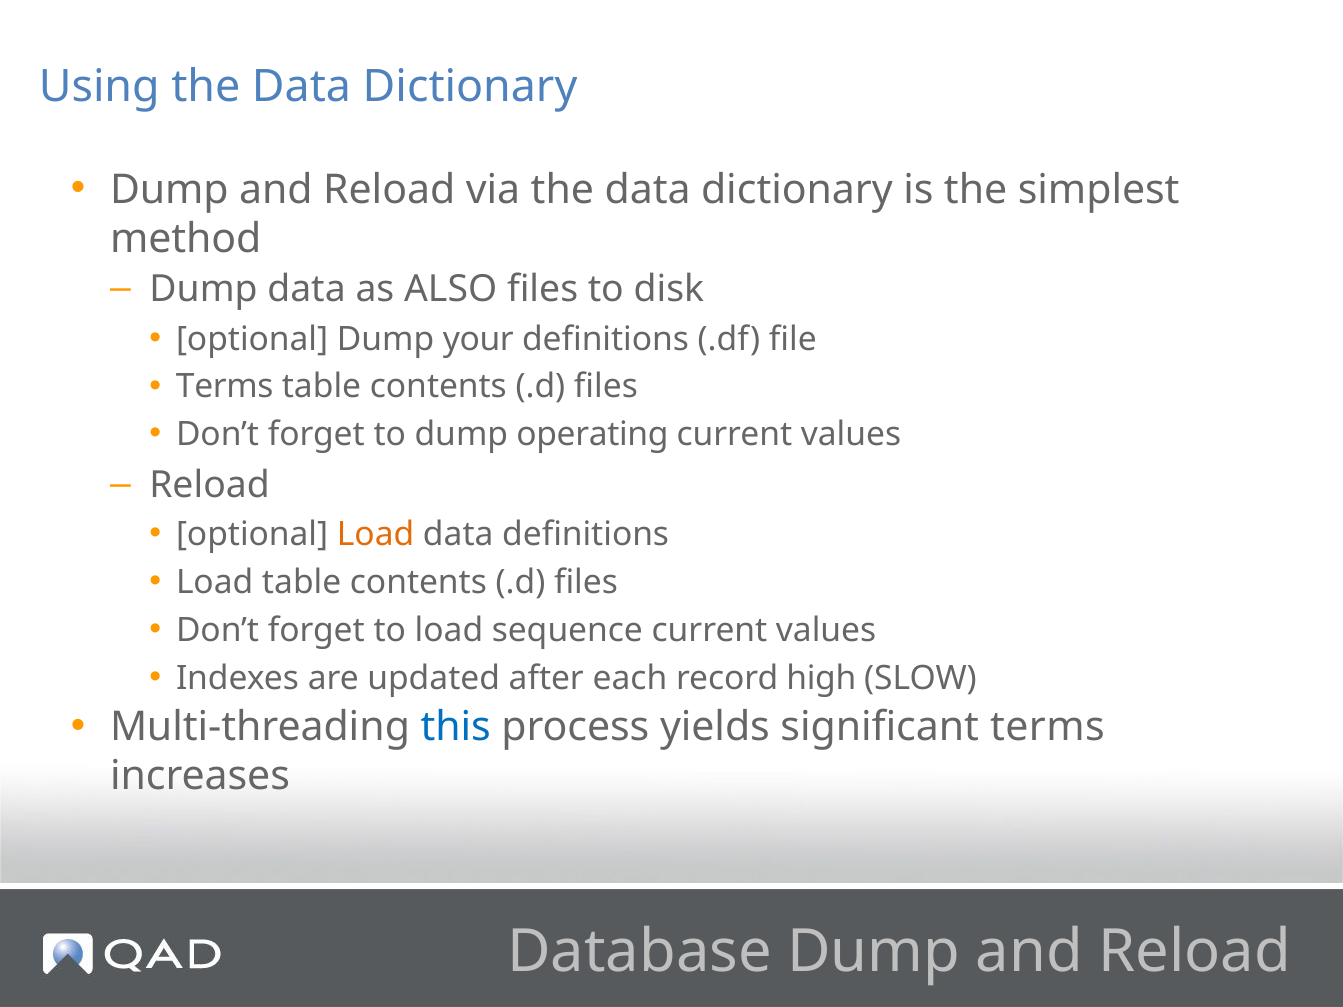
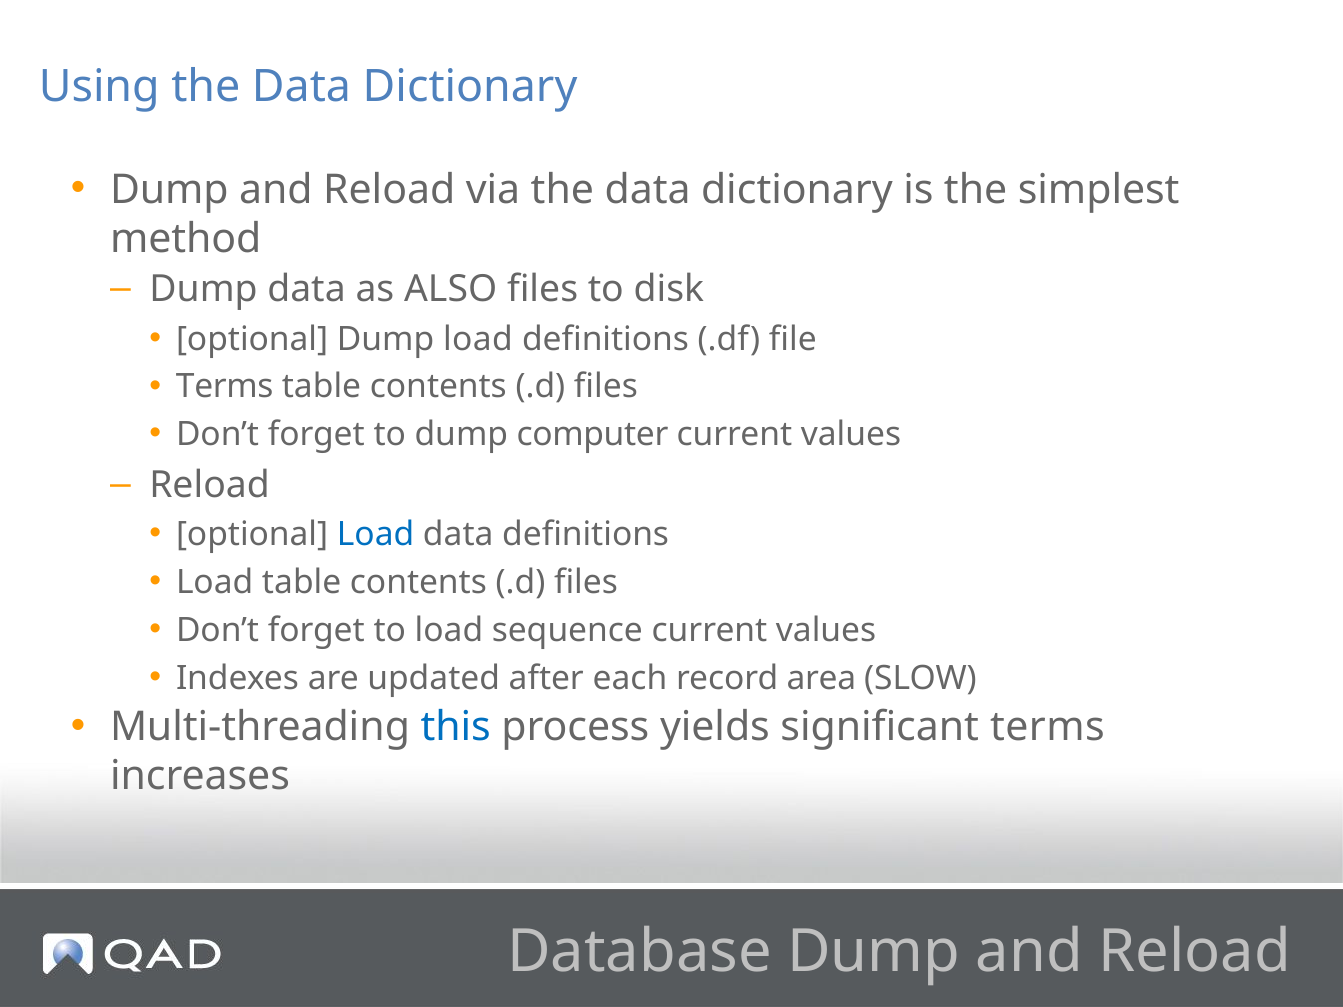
Dump your: your -> load (478, 339)
operating: operating -> computer (592, 435)
Load colour: orange -> blue (376, 535)
high: high -> area (821, 678)
